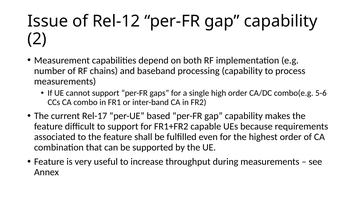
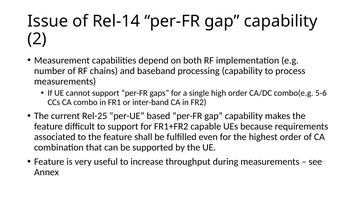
Rel-12: Rel-12 -> Rel-14 (116, 21)
Rel-17: Rel-17 -> Rel-25 (95, 116)
